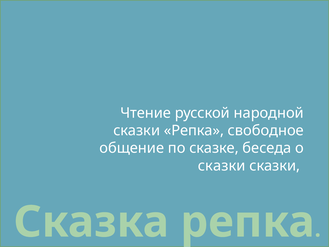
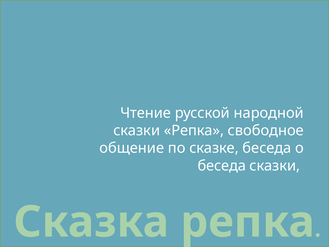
сказки: сказки -> беседа (222, 166)
